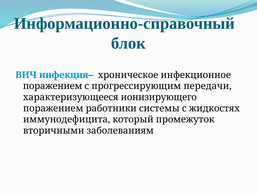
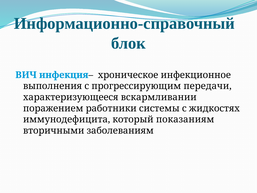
поражением: поражением -> выполнения (53, 86)
ионизирующего: ионизирующего -> вскармливании (159, 97)
промежуток: промежуток -> показаниям (185, 119)
